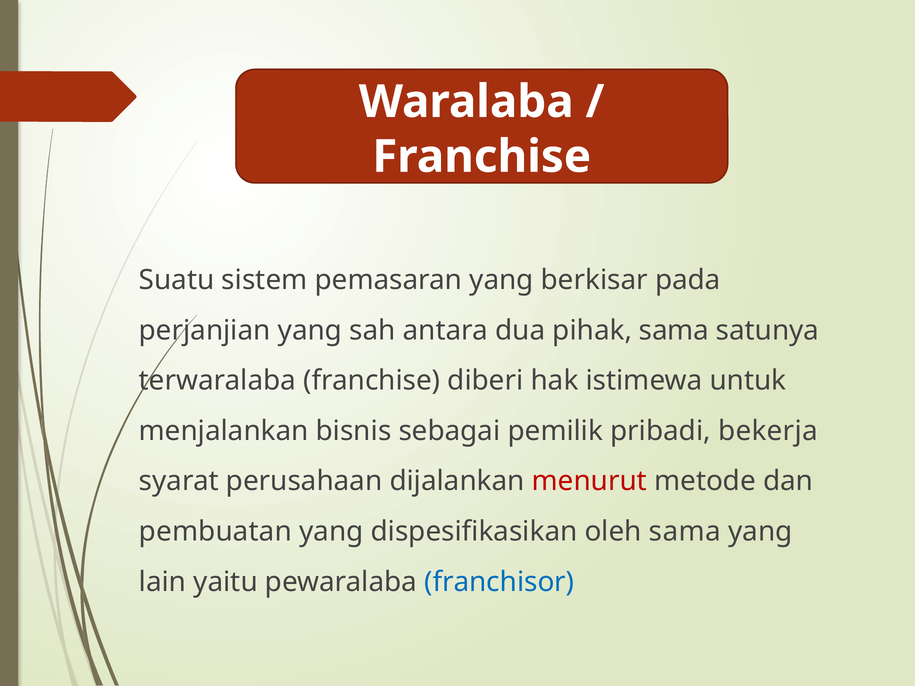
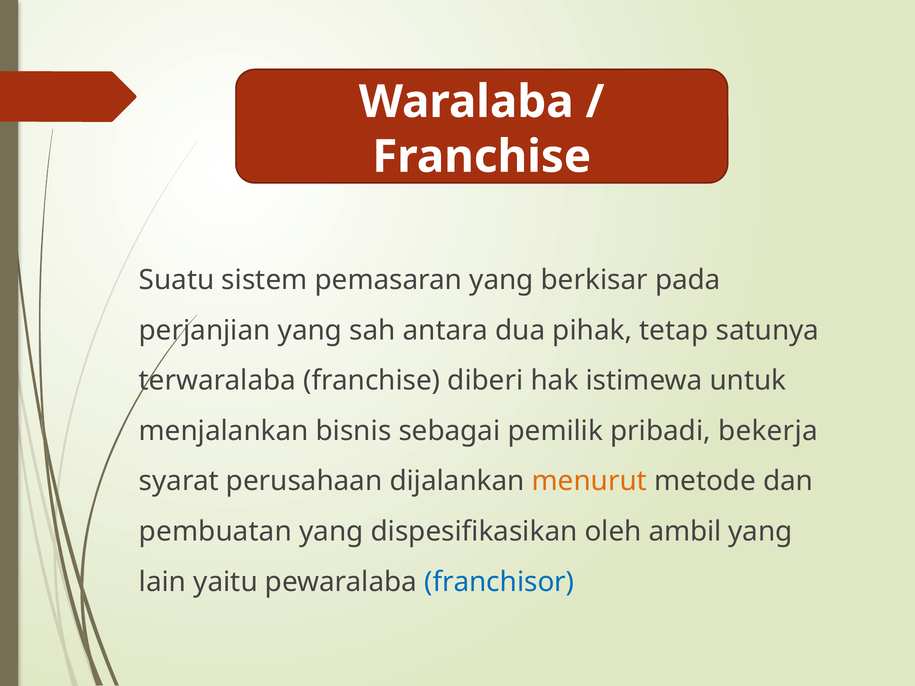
pihak sama: sama -> tetap (674, 331)
menurut colour: red -> orange (589, 481)
oleh sama: sama -> ambil (685, 532)
